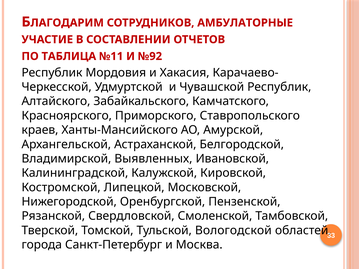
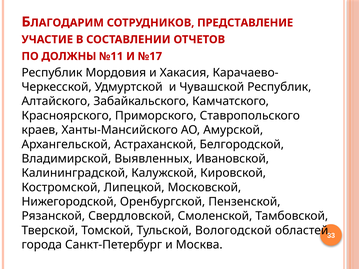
АМБУЛАТОРНЫЕ: АМБУЛАТОРНЫЕ -> ПРЕДСТАВЛЕНИЕ (245, 23)
ТАБЛИЦА: ТАБЛИЦА -> ДОЛЖНЫ (69, 56)
№92: №92 -> №17 (150, 56)
